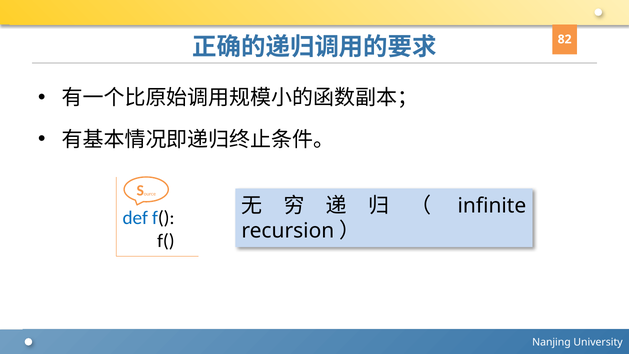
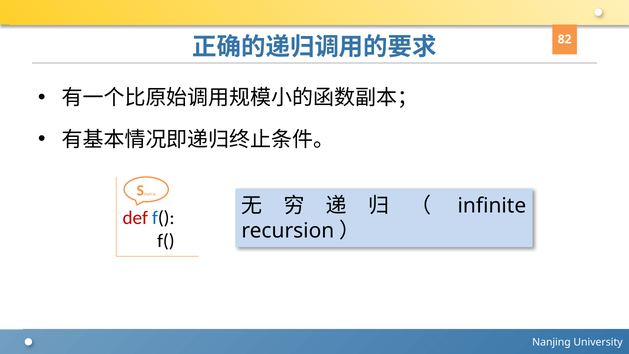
def colour: blue -> red (135, 218)
